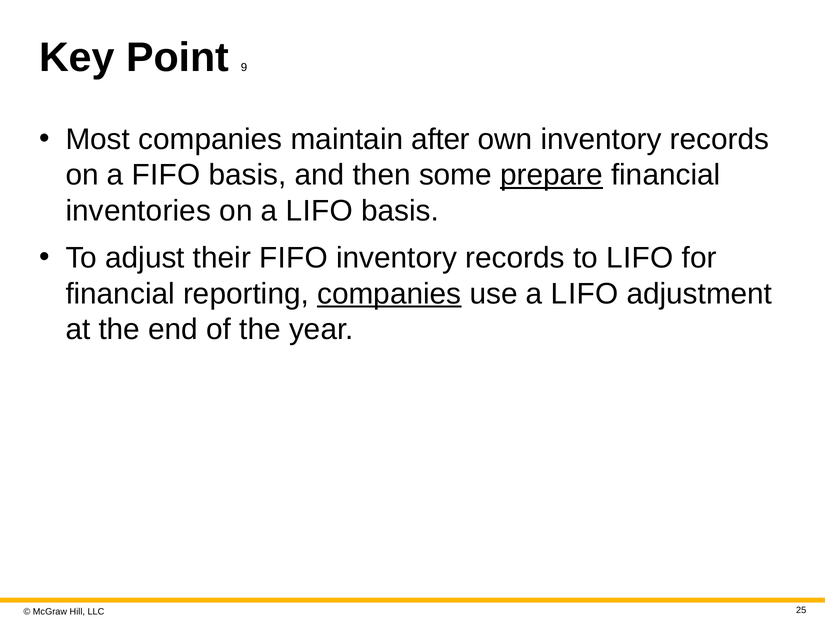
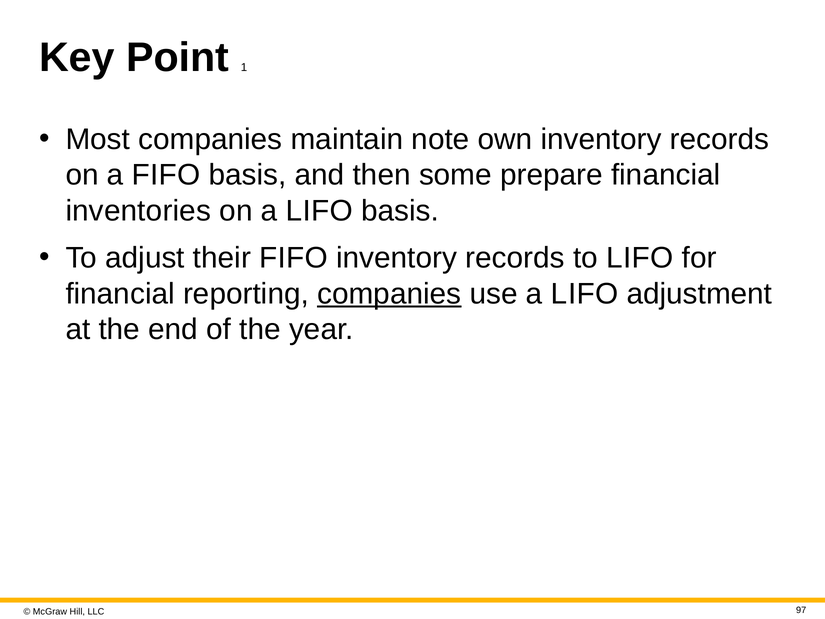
9: 9 -> 1 (244, 68)
after: after -> note (440, 139)
prepare underline: present -> none (552, 175)
25: 25 -> 97 (801, 610)
